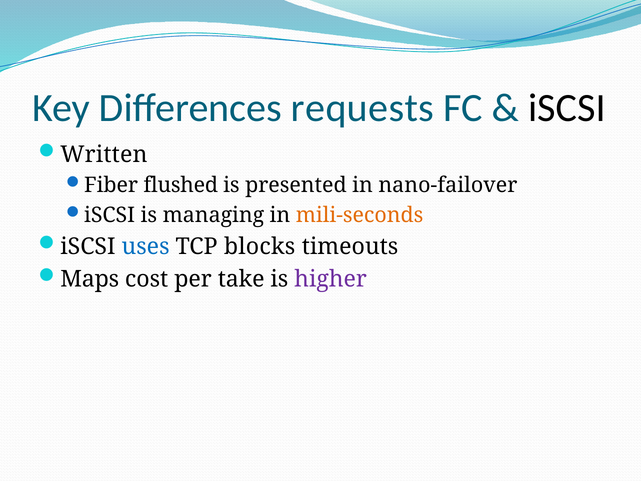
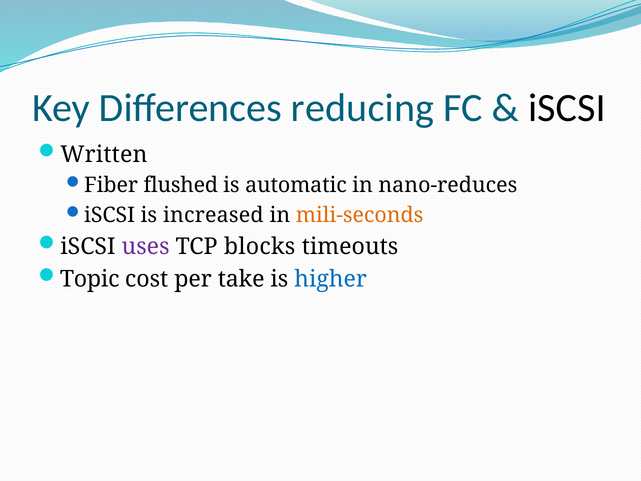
requests: requests -> reducing (363, 108)
presented: presented -> automatic (296, 185)
nano-failover: nano-failover -> nano-reduces (448, 185)
managing: managing -> increased (213, 215)
uses colour: blue -> purple (146, 247)
Maps: Maps -> Topic (90, 279)
higher colour: purple -> blue (331, 279)
